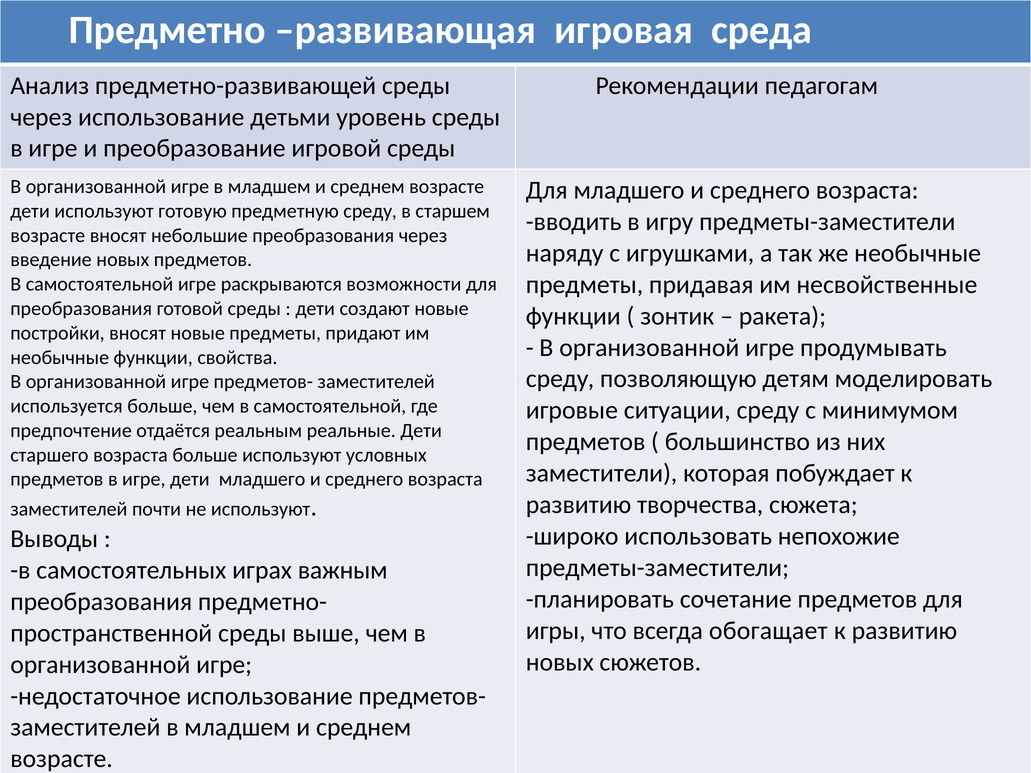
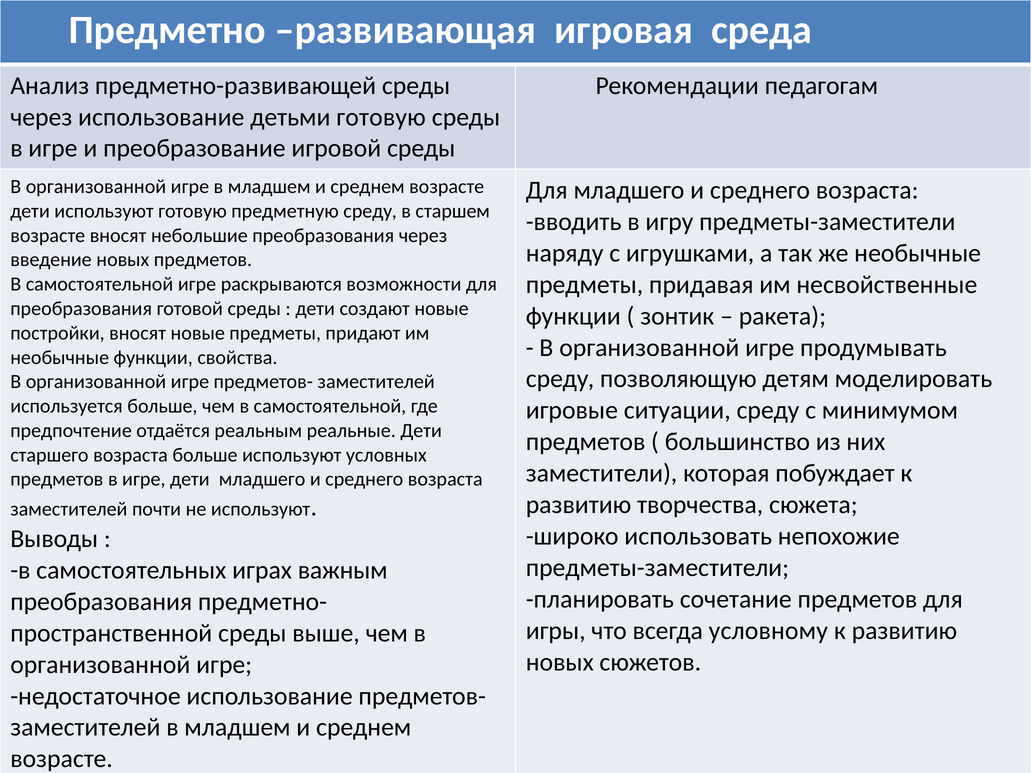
детьми уровень: уровень -> готовую (381, 117)
обогащает: обогащает -> условному (768, 631)
